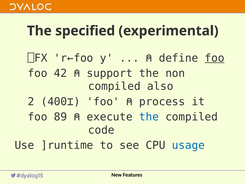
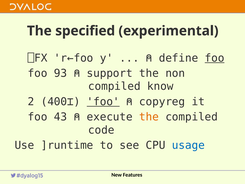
42: 42 -> 93 (61, 73)
also: also -> know (160, 86)
foo underline: none -> present (103, 102)
process: process -> copyreg (162, 102)
89: 89 -> 43 (61, 117)
the colour: blue -> orange (149, 117)
